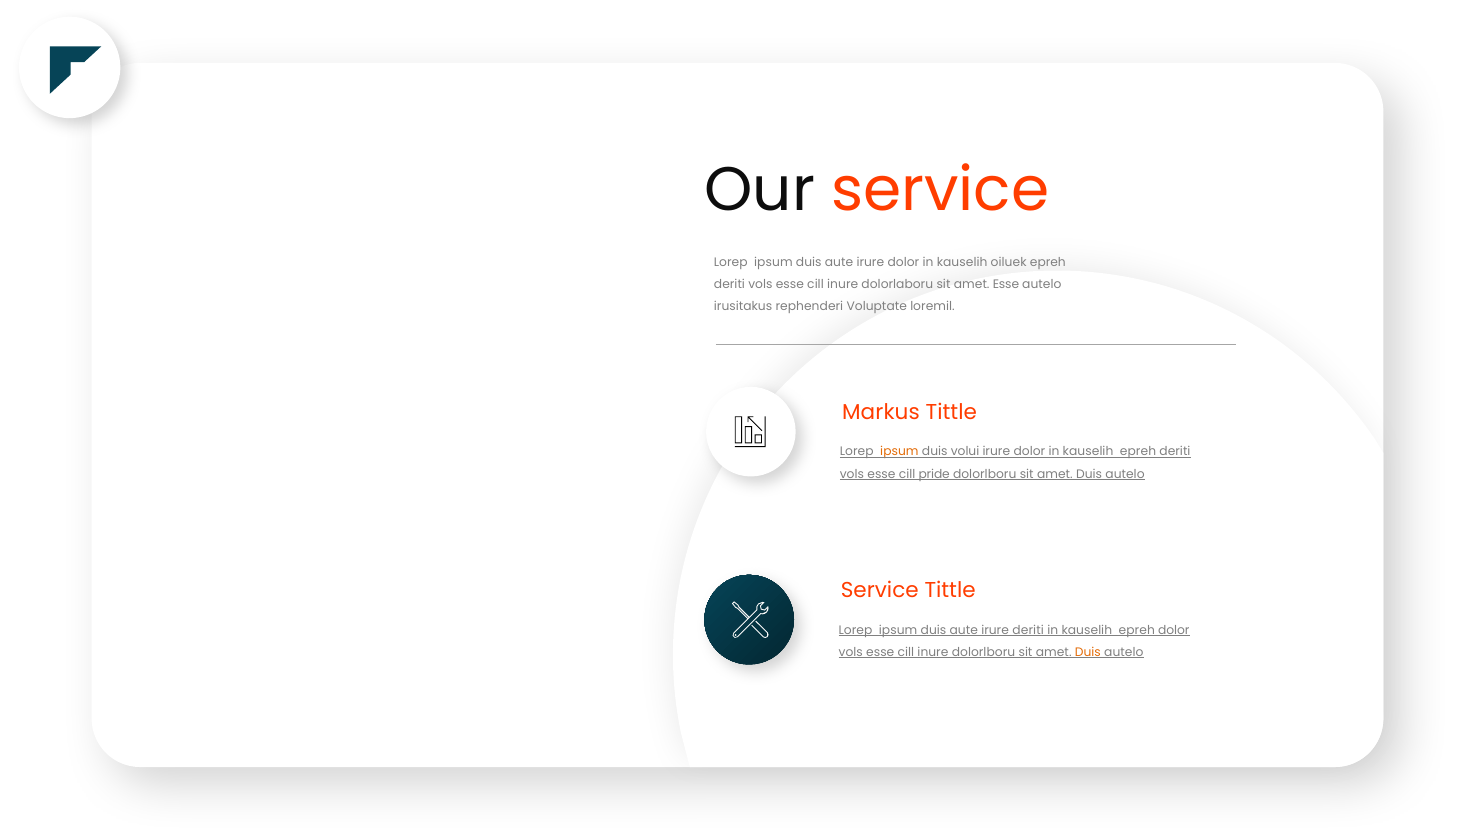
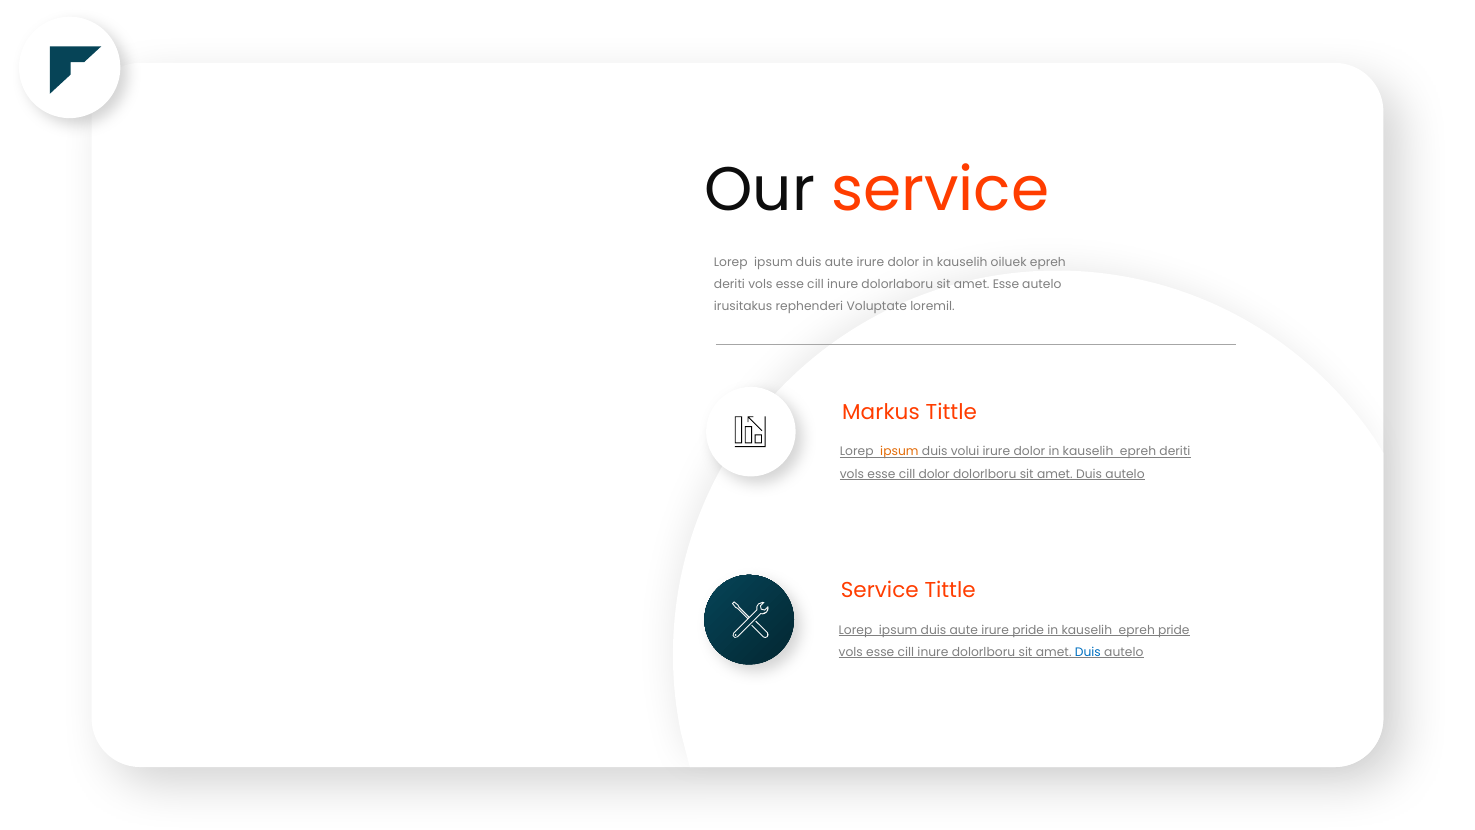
cill pride: pride -> dolor (934, 474)
irure deriti: deriti -> pride (1028, 630)
epreh dolor: dolor -> pride (1174, 630)
Duis colour: orange -> blue (1088, 652)
